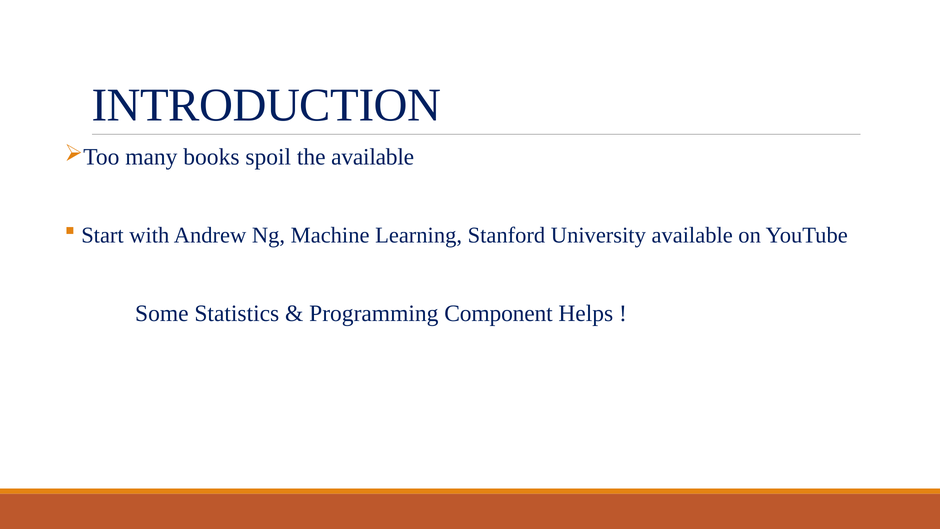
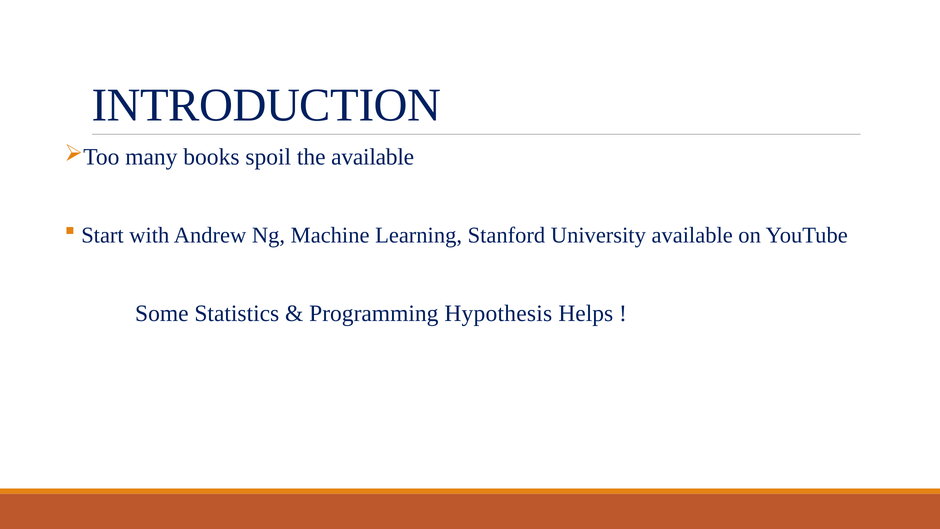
Component: Component -> Hypothesis (498, 313)
